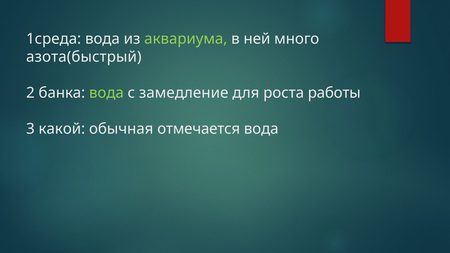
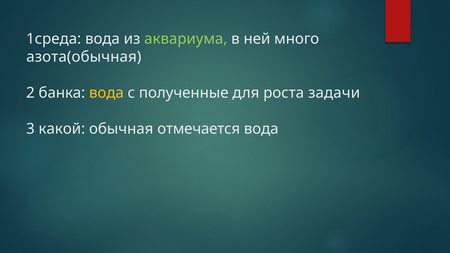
азота(быстрый: азота(быстрый -> азота(обычная (84, 57)
вода colour: light green -> yellow (106, 93)
замедление: замедление -> полученные (184, 93)
работы: работы -> задачи (334, 93)
